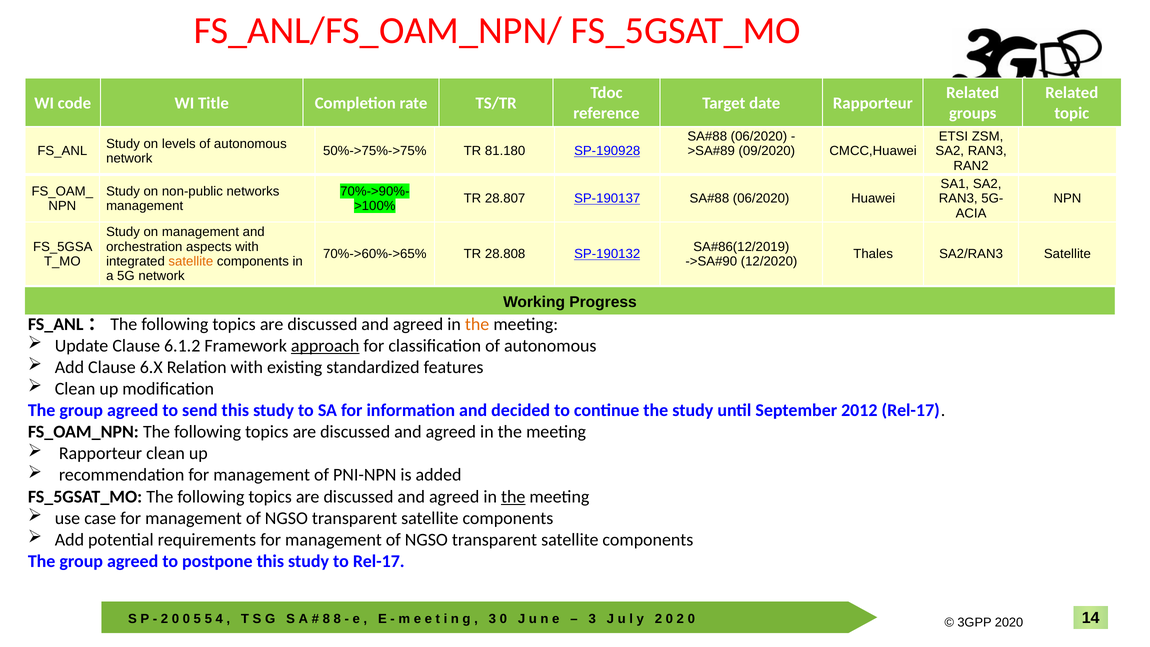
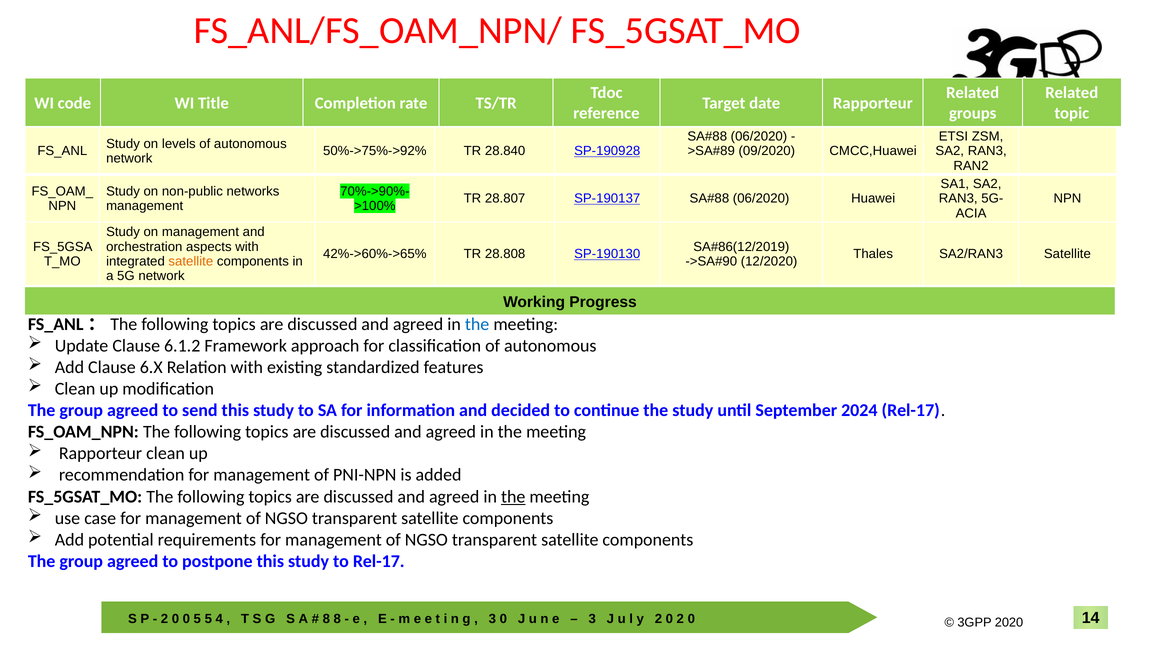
50%->75%->75%: 50%->75%->75% -> 50%->75%->92% (375, 151)
81.180: 81.180 -> 28.840 (505, 151)
70%->60%->65%: 70%->60%->65% -> 42%->60%->65% (375, 254)
SP-190132: SP-190132 -> SP-190130 (607, 254)
the colour: orange -> blue (477, 324)
approach underline: present -> none (325, 346)
September 2012: 2012 -> 2024 (859, 410)
